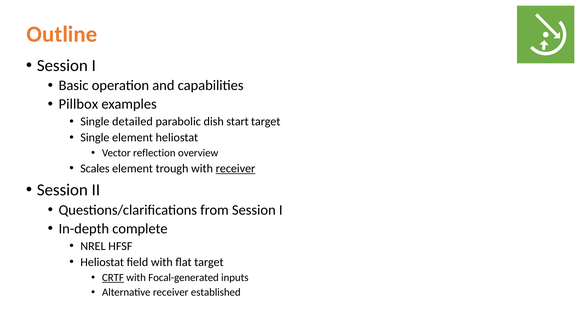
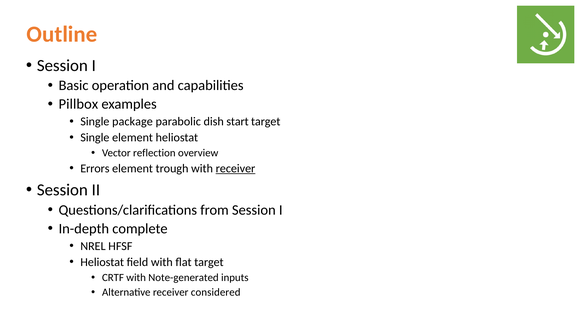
detailed: detailed -> package (132, 121)
Scales: Scales -> Errors (95, 168)
CRTF underline: present -> none (113, 277)
Focal-generated: Focal-generated -> Note-generated (184, 277)
established: established -> considered (216, 292)
